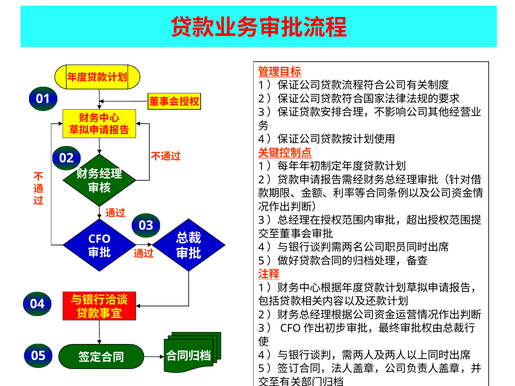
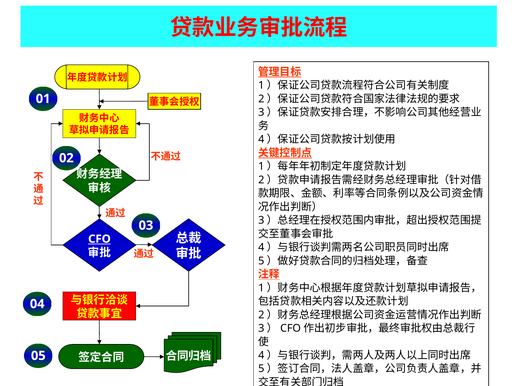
CFO underline: none -> present (99, 239)
